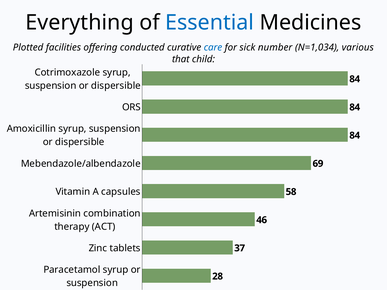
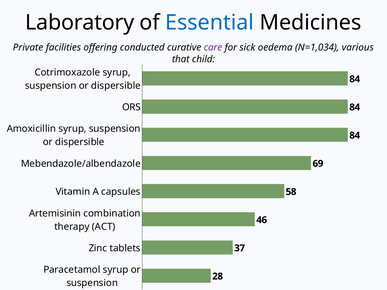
Everything: Everything -> Laboratory (80, 22)
Plotted: Plotted -> Private (28, 48)
care colour: blue -> purple (213, 48)
number: number -> oedema (275, 48)
